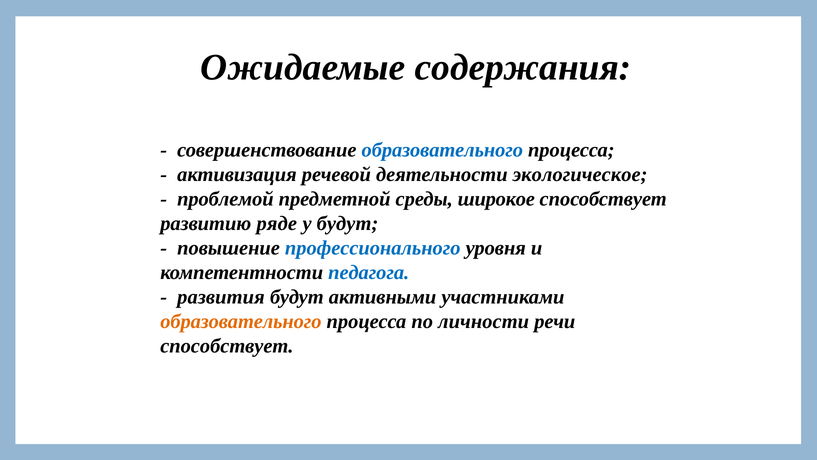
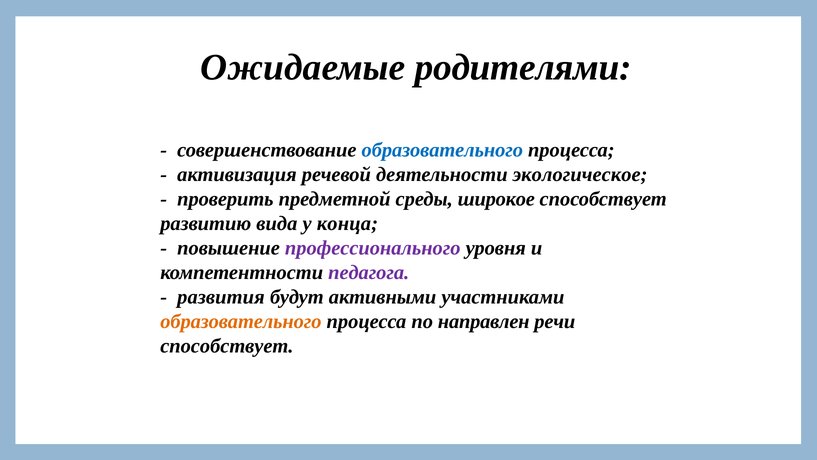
содержания: содержания -> родителями (523, 67)
проблемой: проблемой -> проверить (225, 199)
ряде: ряде -> вида (277, 223)
у будут: будут -> конца (347, 223)
профессионального colour: blue -> purple (373, 248)
педагога colour: blue -> purple (369, 272)
личности: личности -> направлен (484, 321)
